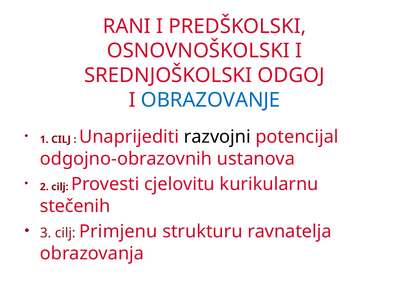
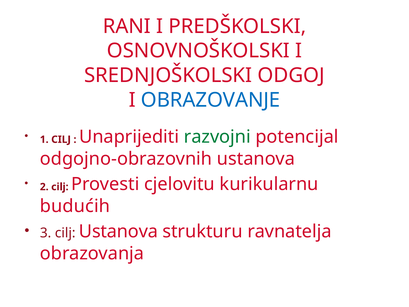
razvojni colour: black -> green (217, 137)
stečenih: stečenih -> budućih (75, 206)
cilj Primjenu: Primjenu -> Ustanova (118, 231)
